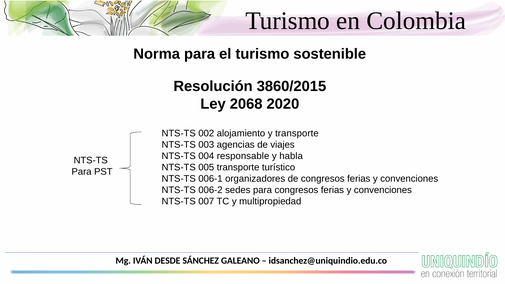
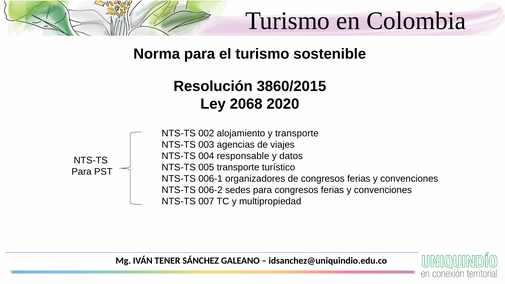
habla: habla -> datos (291, 156)
DESDE: DESDE -> TENER (167, 261)
